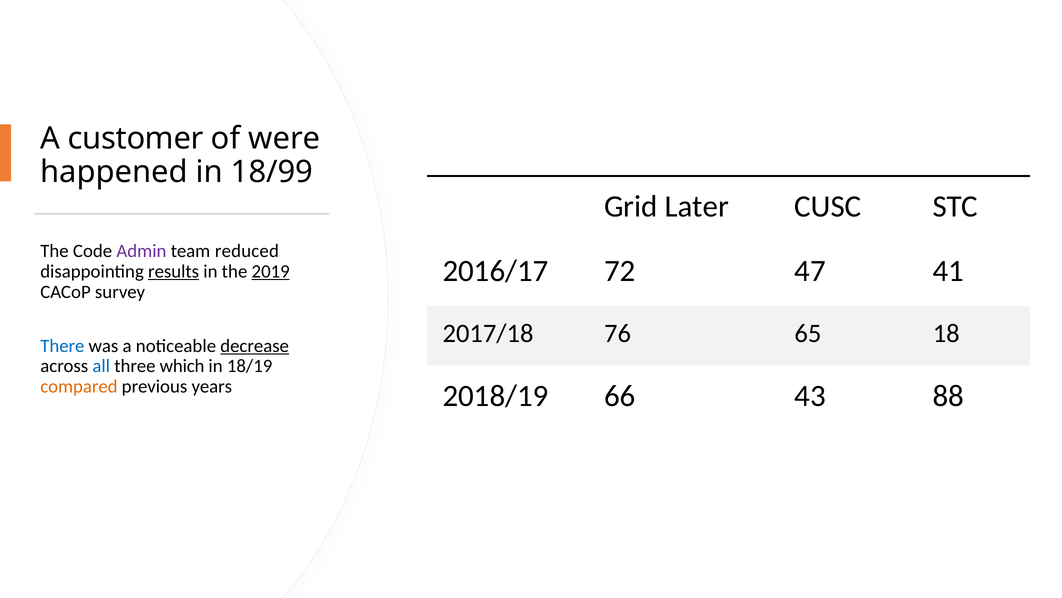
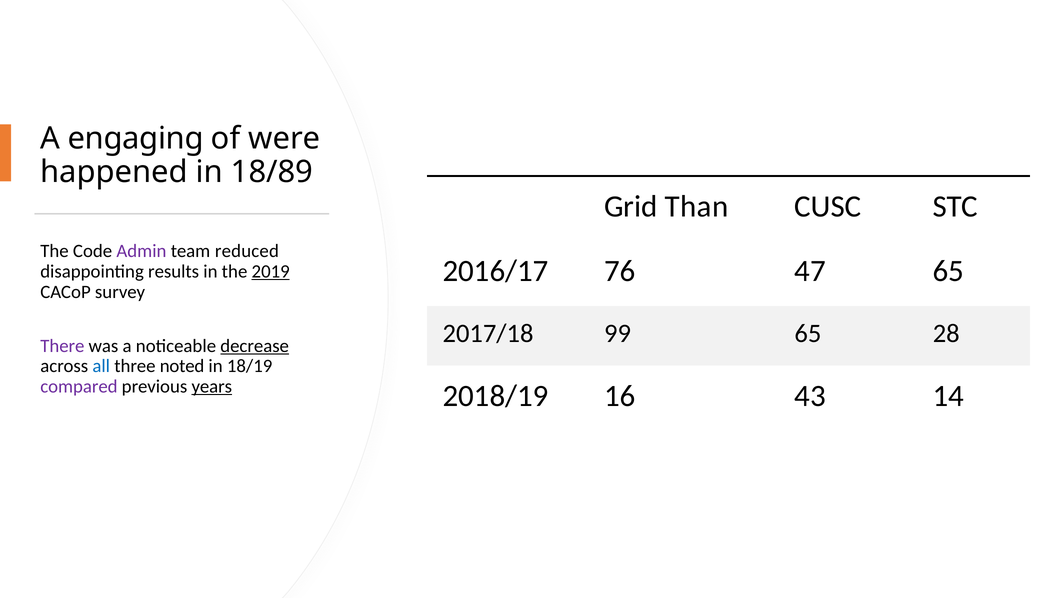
customer: customer -> engaging (136, 138)
18/99: 18/99 -> 18/89 (272, 172)
Later: Later -> Than (697, 206)
72: 72 -> 76 (620, 271)
47 41: 41 -> 65 (948, 271)
results underline: present -> none (174, 271)
76: 76 -> 99 (618, 333)
18: 18 -> 28 (946, 333)
There colour: blue -> purple (62, 345)
which: which -> noted (182, 366)
compared colour: orange -> purple (79, 386)
years underline: none -> present (212, 386)
66: 66 -> 16 (620, 395)
88: 88 -> 14 (948, 395)
